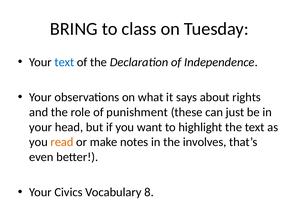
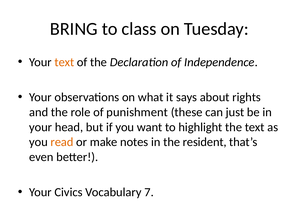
text colour: blue -> orange (64, 62)
involves: involves -> resident (205, 142)
8: 8 -> 7 (149, 192)
